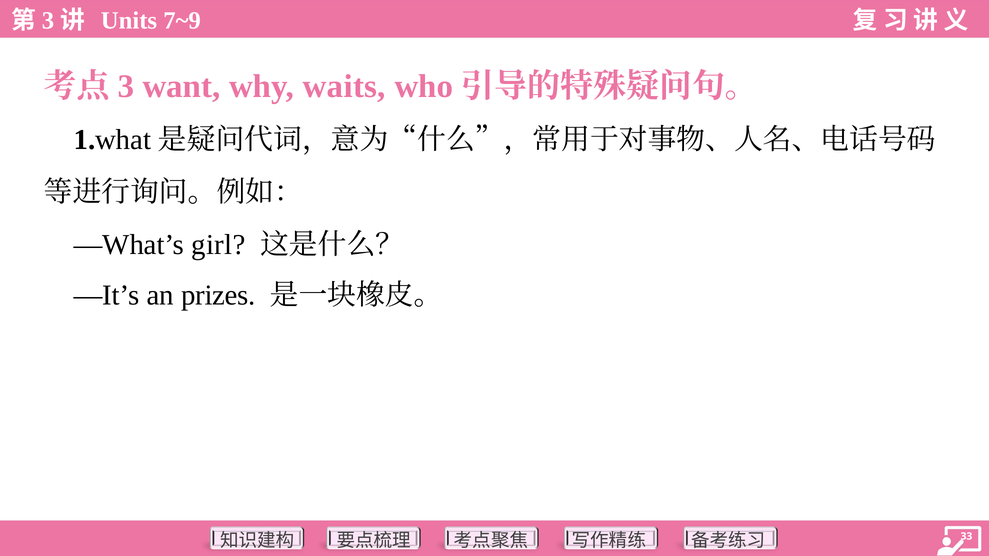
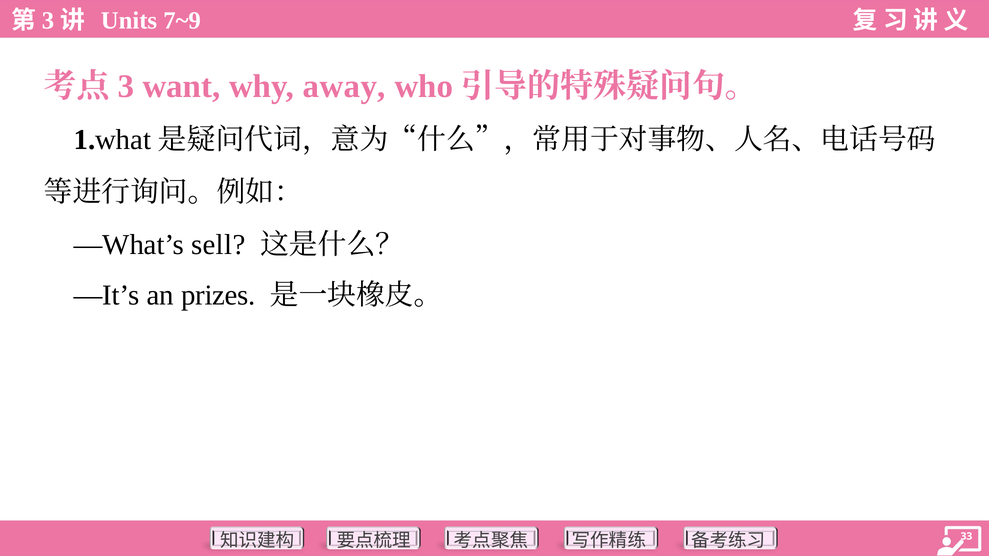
waits: waits -> away (344, 86)
girl: girl -> sell (218, 245)
